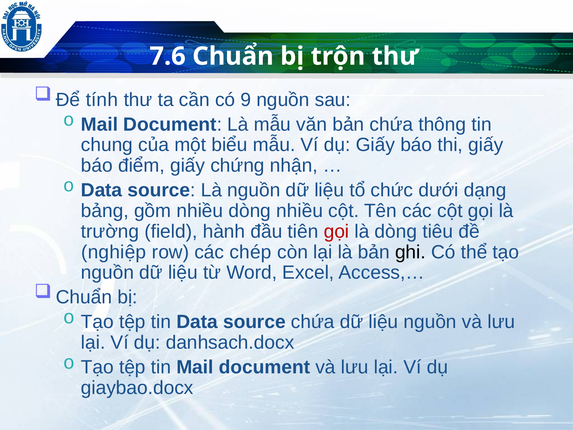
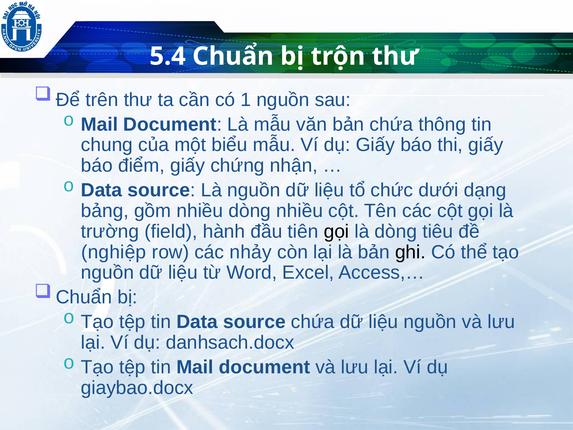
7.6: 7.6 -> 5.4 (168, 56)
tính: tính -> trên (102, 100)
9: 9 -> 1 (246, 100)
gọi colour: red -> black (336, 231)
chép: chép -> nhảy (251, 252)
